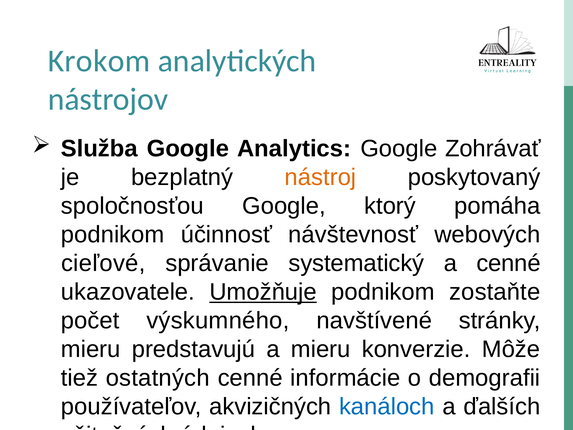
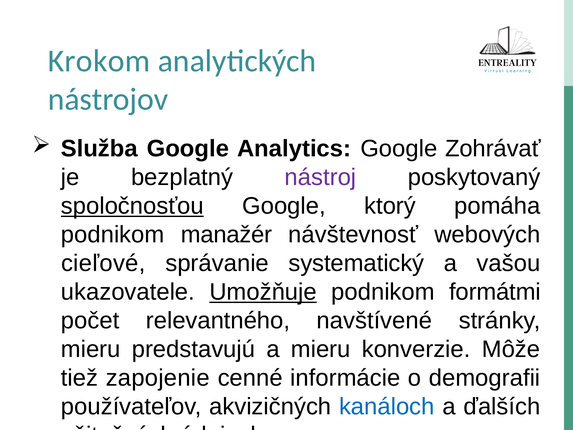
nástroj colour: orange -> purple (320, 177)
spoločnosťou underline: none -> present (132, 206)
účinnosť: účinnosť -> manažér (226, 235)
a cenné: cenné -> vašou (508, 263)
zostaňte: zostaňte -> formátmi (495, 292)
výskumného: výskumného -> relevantného (218, 320)
ostatných: ostatných -> zapojenie (158, 378)
